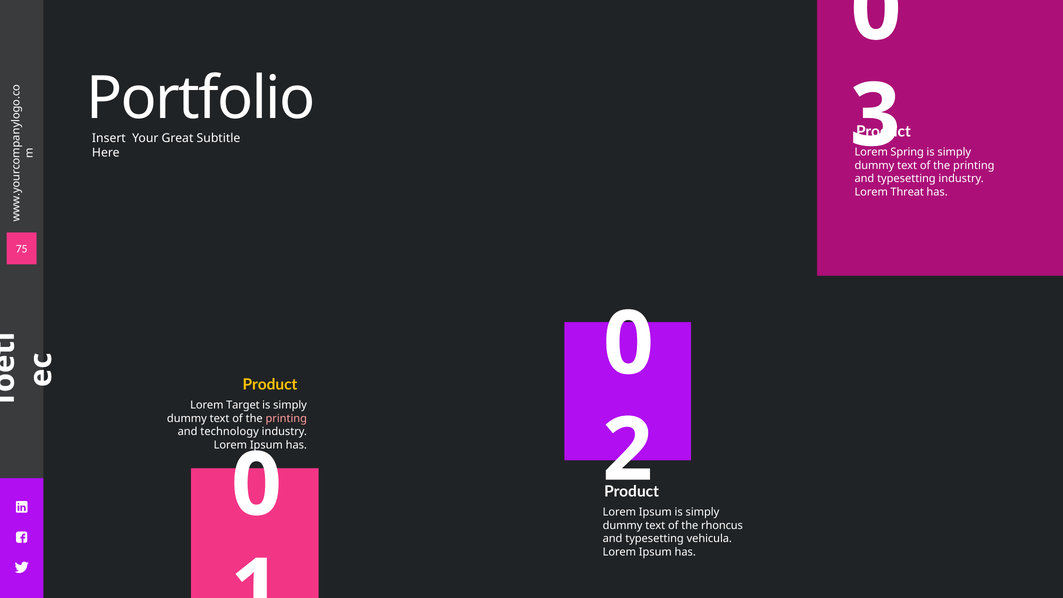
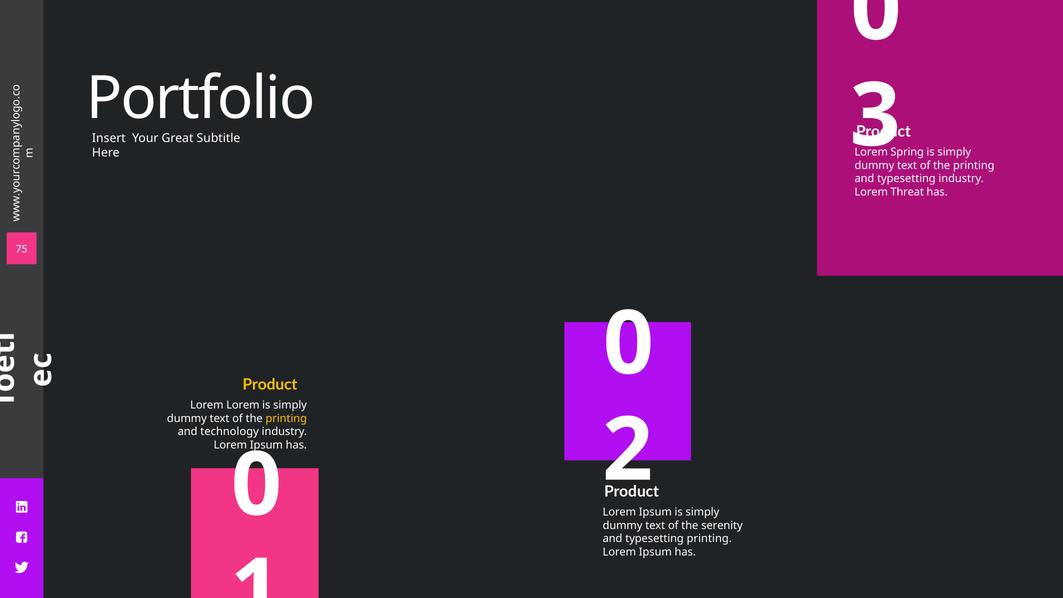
Lorem Target: Target -> Lorem (243, 405)
printing colour: pink -> yellow (286, 418)
rhoncus: rhoncus -> serenity (722, 525)
typesetting vehicula: vehicula -> printing (709, 539)
